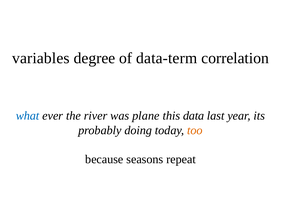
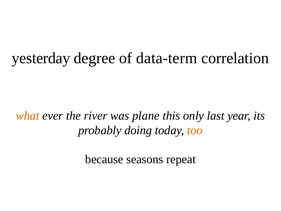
variables: variables -> yesterday (41, 58)
what colour: blue -> orange (28, 116)
data: data -> only (194, 116)
